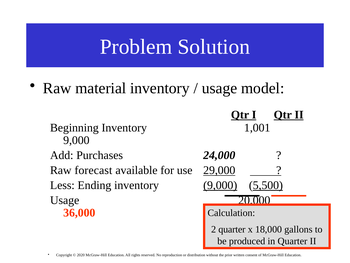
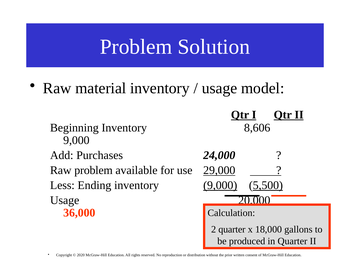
1,001: 1,001 -> 8,606 (257, 128)
Raw forecast: forecast -> problem (94, 170)
